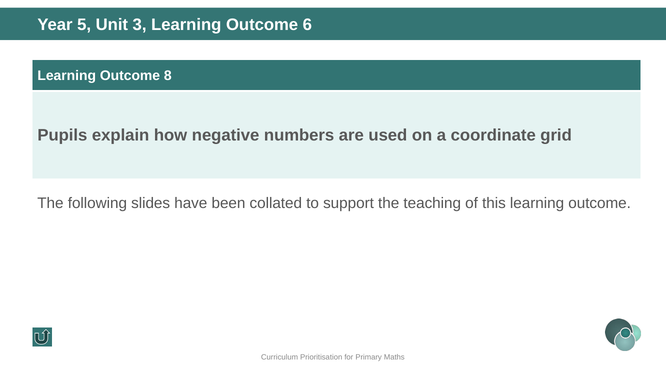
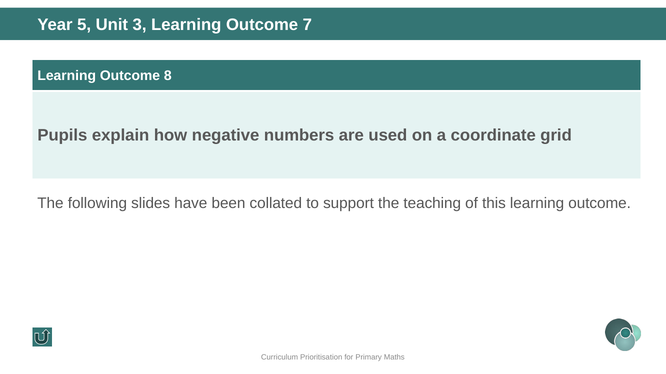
6: 6 -> 7 (307, 25)
